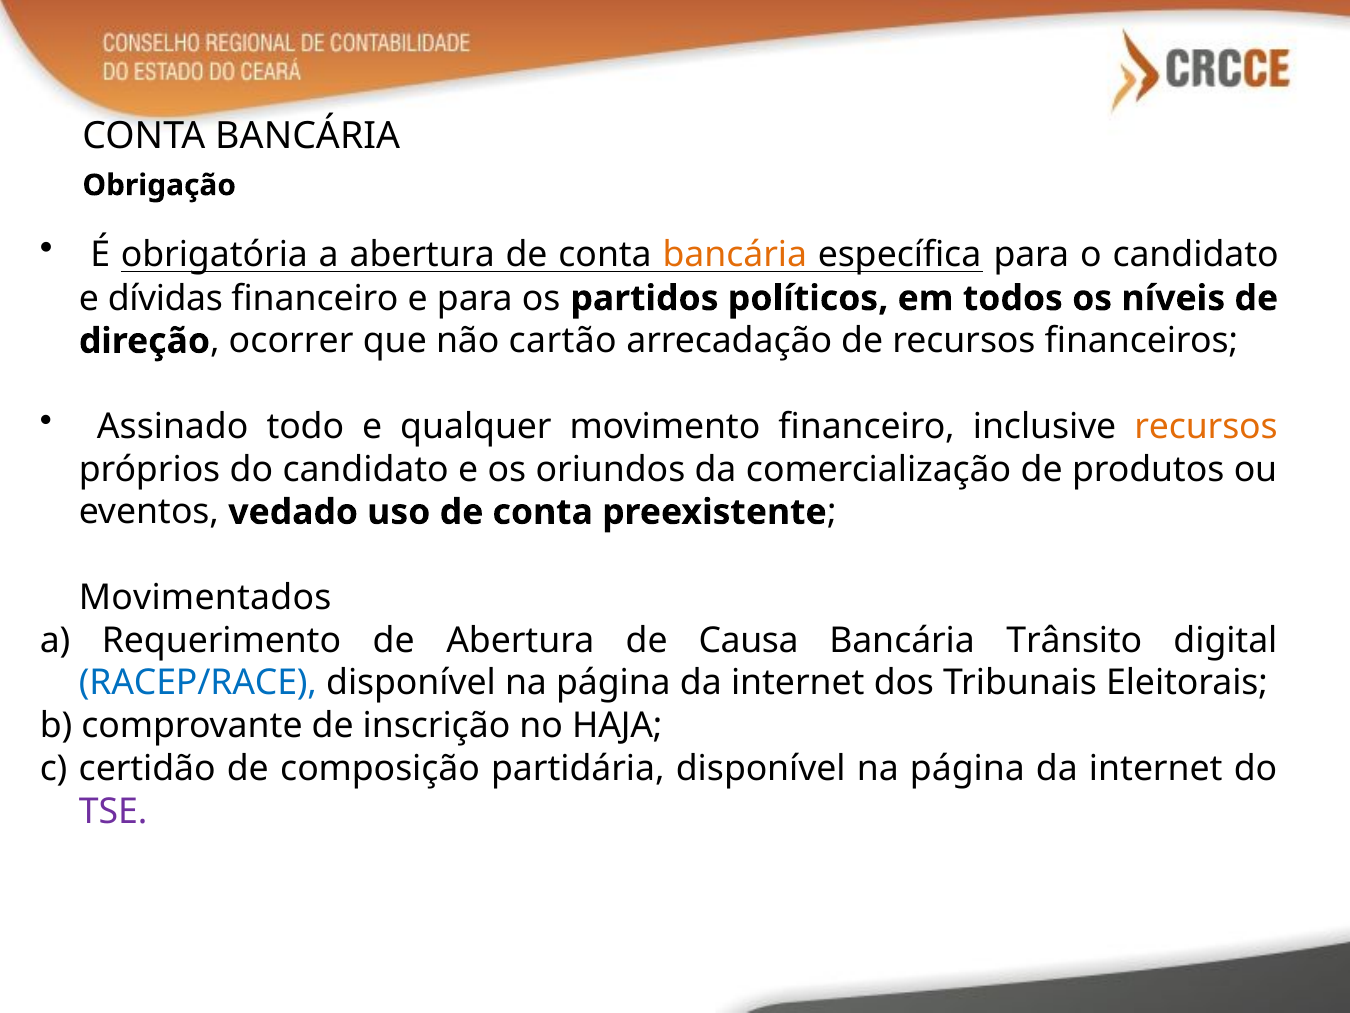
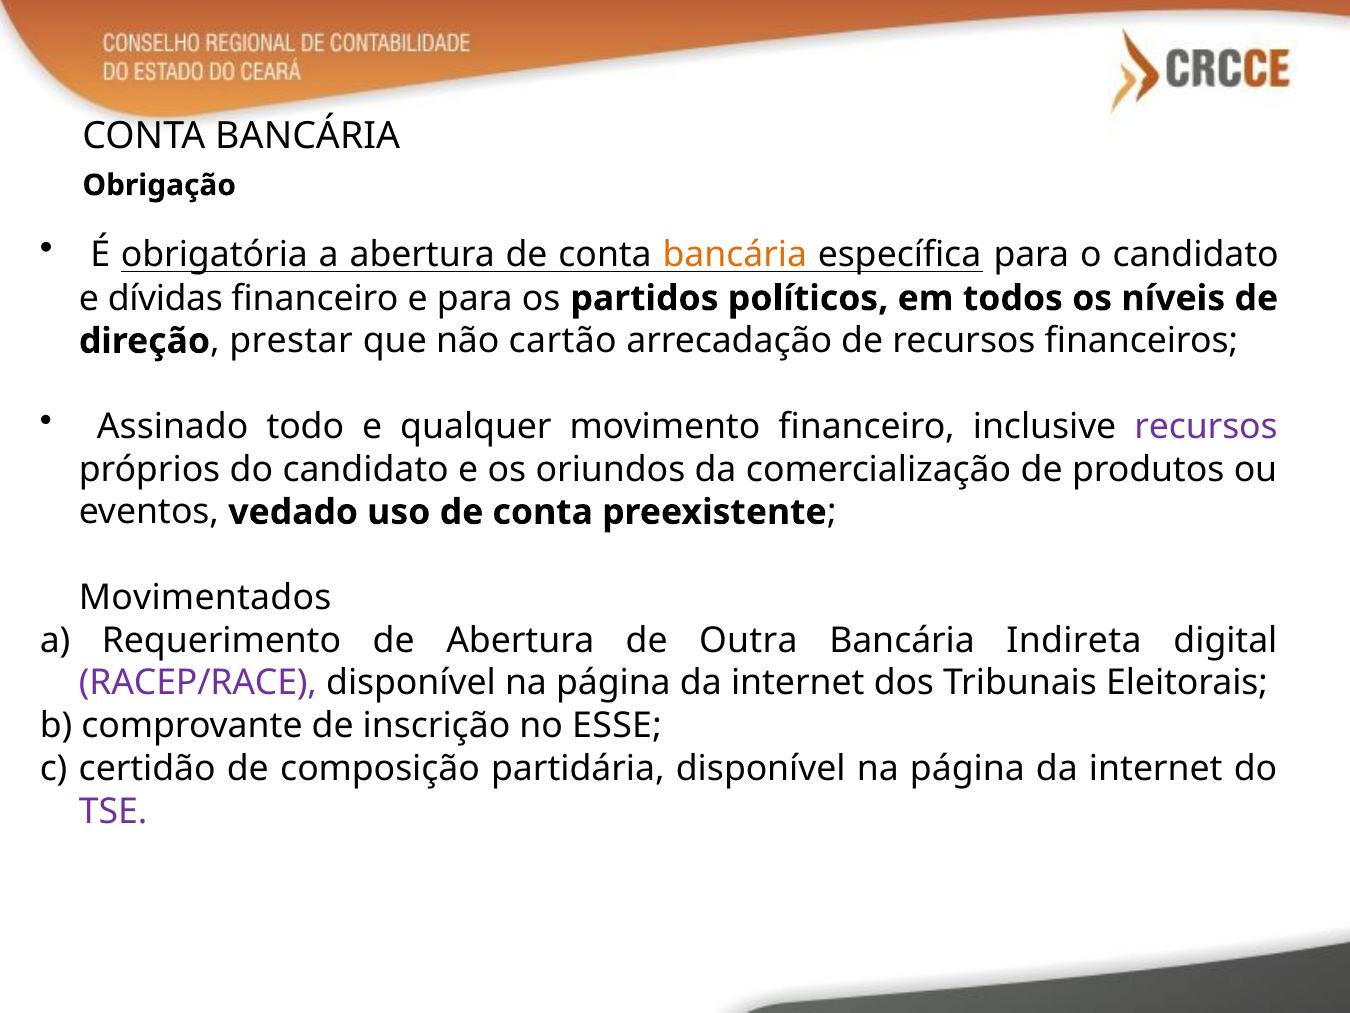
ocorrer: ocorrer -> prestar (291, 341)
recursos colour: orange -> purple (1206, 426)
Causa: Causa -> Outra (748, 640)
Trânsito: Trânsito -> Indireta (1074, 640)
RACEP/RACE colour: blue -> purple (198, 683)
HAJA: HAJA -> ESSE (617, 726)
